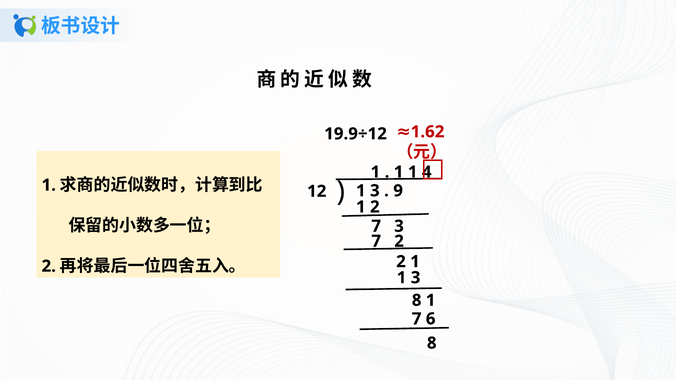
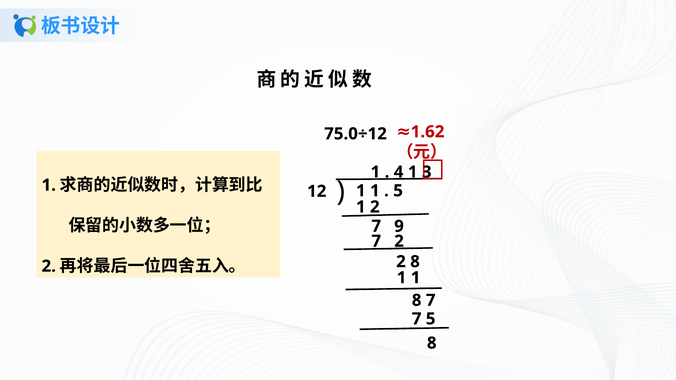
19.9÷12: 19.9÷12 -> 75.0÷12 (356, 134)
1: 1 -> 4 (399, 172)
4: 4 -> 3 (427, 172)
3: 3 -> 1 (375, 191)
9: 9 -> 5 (398, 191)
7 3: 3 -> 9 (399, 226)
2 1: 1 -> 8 (415, 262)
3: 3 -> 1 (416, 278)
8 1: 1 -> 7 (431, 300)
7 6: 6 -> 5 (431, 319)
